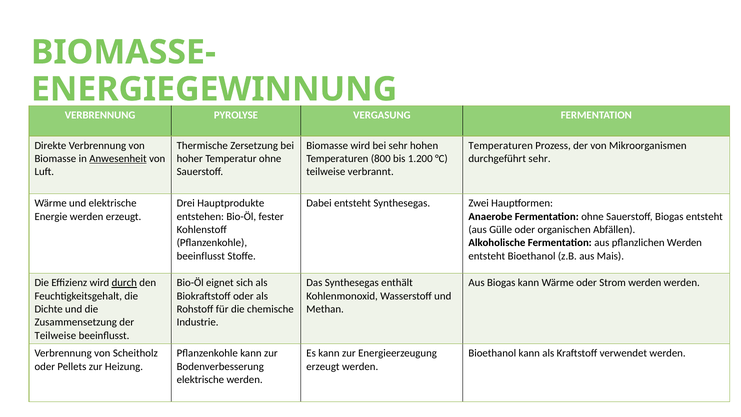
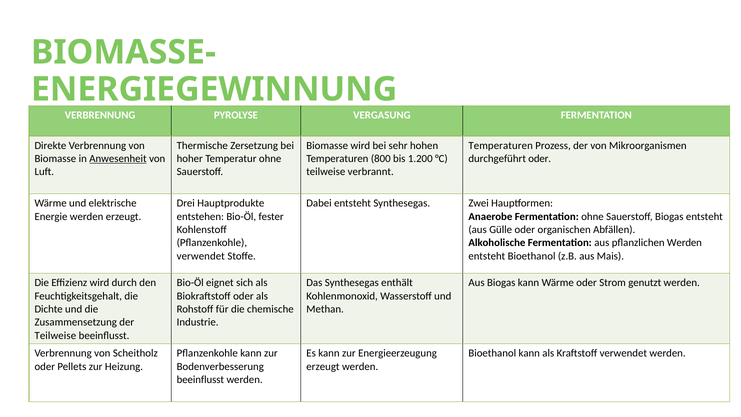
durchgeführt sehr: sehr -> oder (540, 159)
beeinflusst: beeinflusst -> verwendet (201, 256)
durch underline: present -> none (124, 283)
Strom werden: werden -> genutzt (645, 283)
elektrische: elektrische -> beeinflusst (200, 379)
